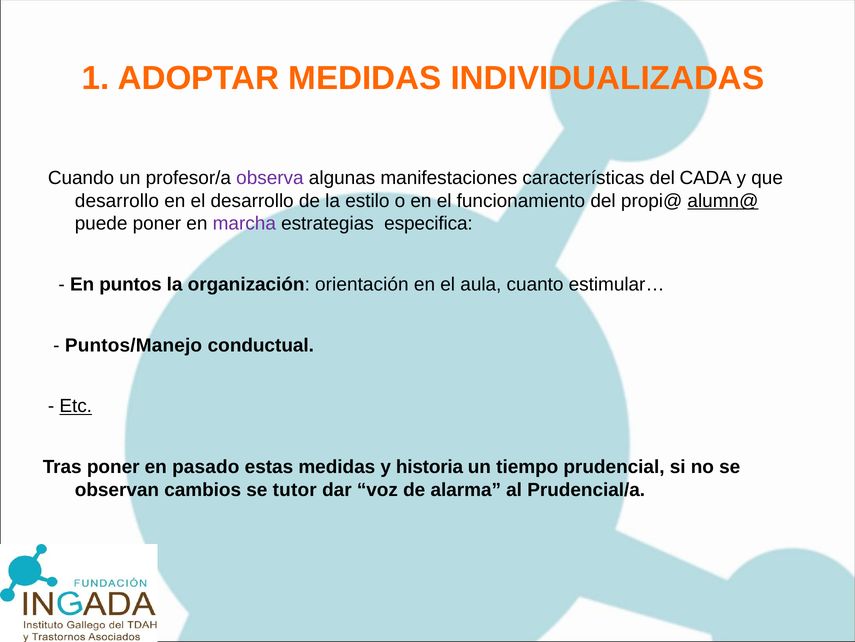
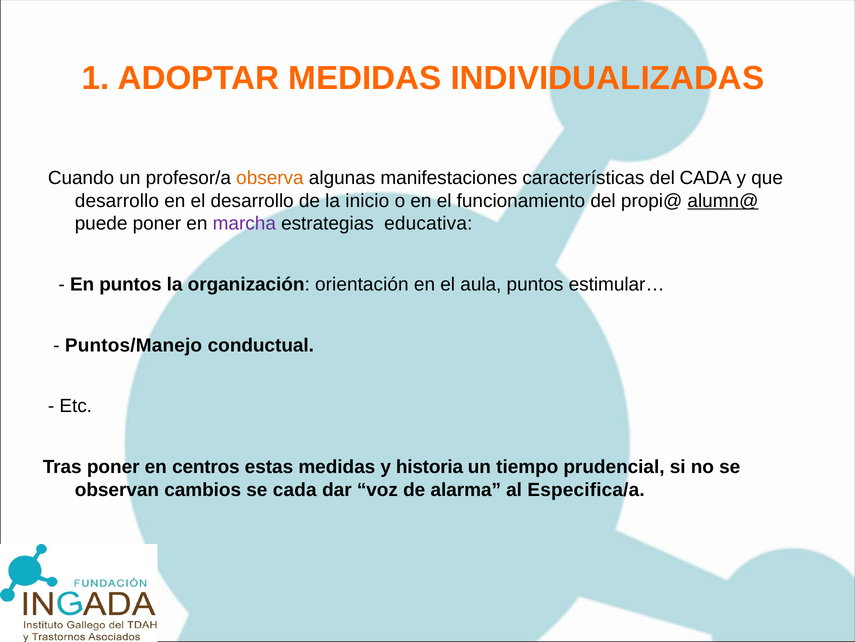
observa colour: purple -> orange (270, 178)
estilo: estilo -> inicio (367, 201)
especifica: especifica -> educativa (428, 223)
aula cuanto: cuanto -> puntos (535, 284)
Etc underline: present -> none (76, 406)
pasado: pasado -> centros (206, 467)
se tutor: tutor -> cada (295, 489)
Prudencial/a: Prudencial/a -> Especifica/a (586, 489)
